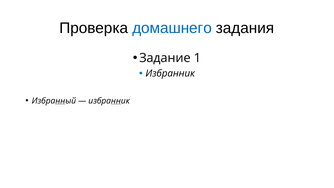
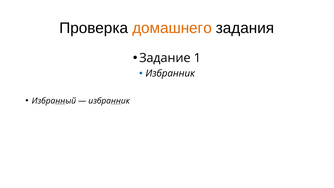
домашнего colour: blue -> orange (172, 28)
